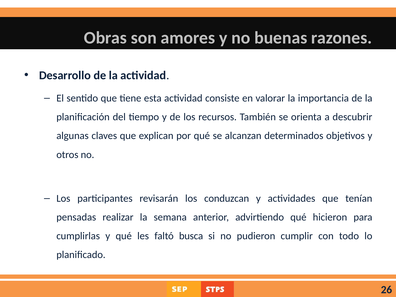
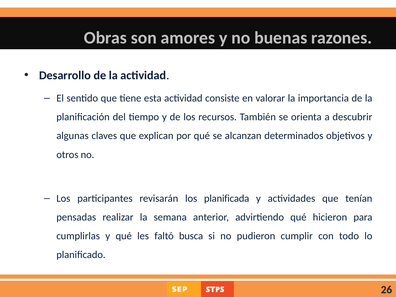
conduzcan: conduzcan -> planificada (227, 198)
